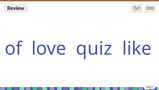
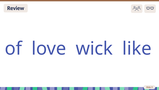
quiz: quiz -> wick (94, 48)
